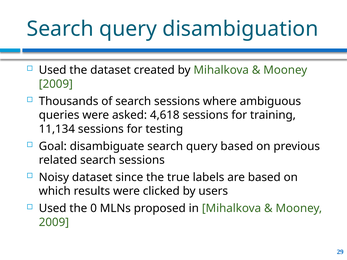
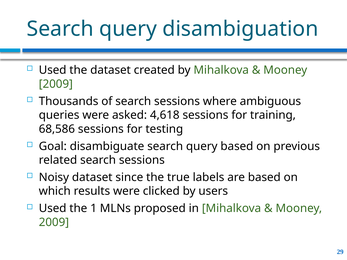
11,134: 11,134 -> 68,586 (57, 129)
0: 0 -> 1 (94, 209)
